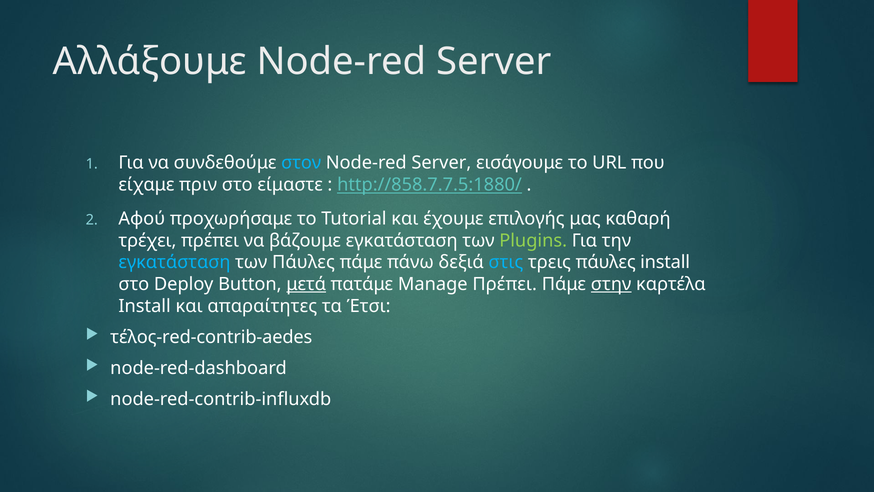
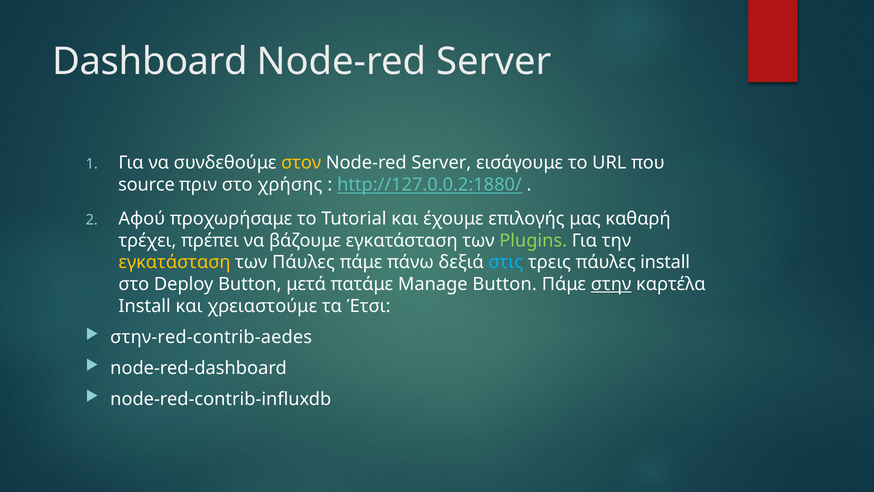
Αλλάξουμε: Αλλάξουμε -> Dashboard (150, 61)
στον colour: light blue -> yellow (301, 163)
είχαμε: είχαμε -> source (147, 185)
είμαστε: είμαστε -> χρήσης (290, 185)
http://858.7.7.5:1880/: http://858.7.7.5:1880/ -> http://127.0.0.2:1880/ (429, 185)
εγκατάσταση colour: light blue -> yellow (174, 262)
μετά underline: present -> none (306, 284)
Manage Πρέπει: Πρέπει -> Button (505, 284)
απαραίτητες: απαραίτητες -> χρειαστούμε (262, 306)
τέλος-red-contrib-aedes: τέλος-red-contrib-aedes -> στην-red-contrib-aedes (211, 337)
